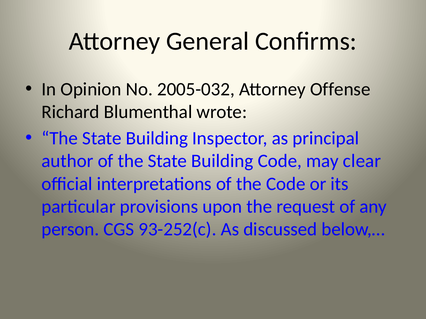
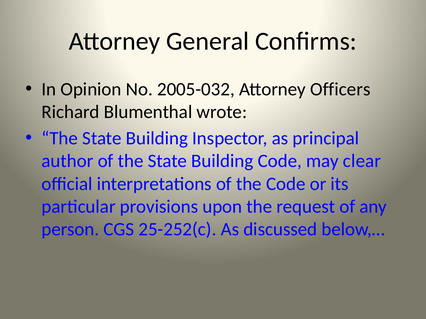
Offense: Offense -> Officers (340, 89)
93-252(c: 93-252(c -> 25-252(c (177, 230)
